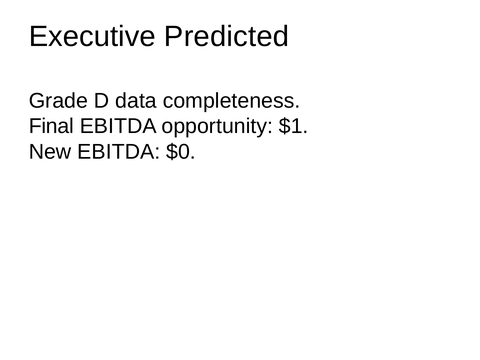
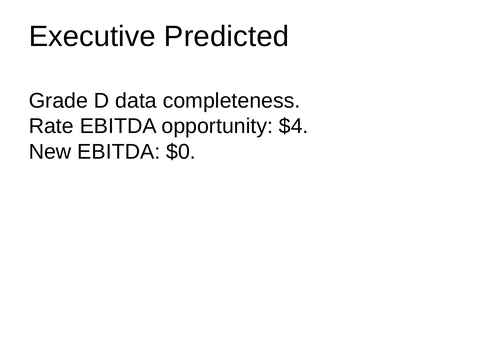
Final: Final -> Rate (51, 126)
$1: $1 -> $4 (294, 126)
